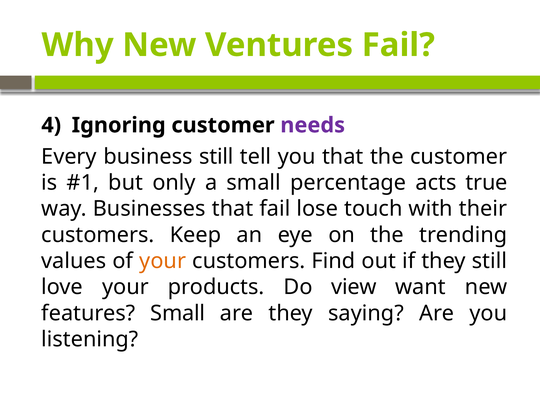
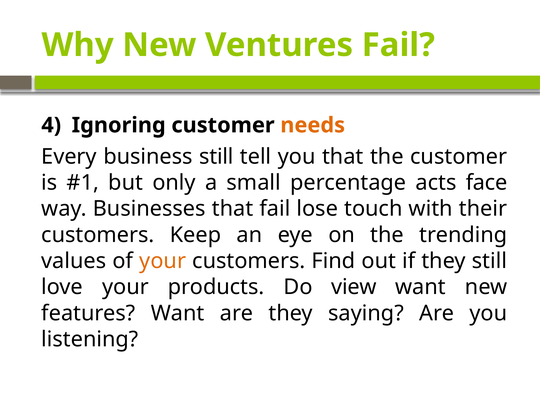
needs colour: purple -> orange (313, 125)
true: true -> face (487, 183)
features Small: Small -> Want (178, 313)
